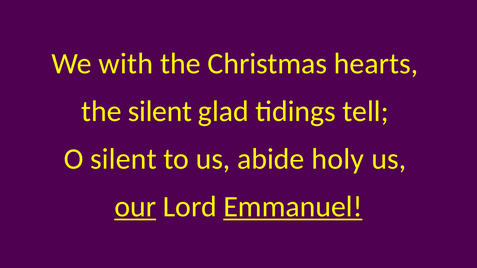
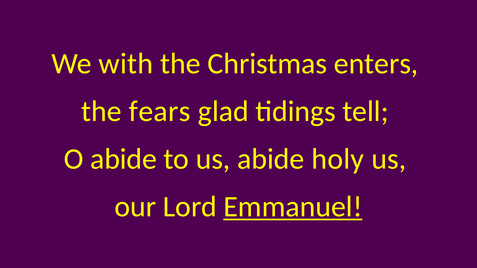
hearts: hearts -> enters (376, 64)
the silent: silent -> fears (160, 111)
O silent: silent -> abide (124, 159)
our underline: present -> none (135, 207)
